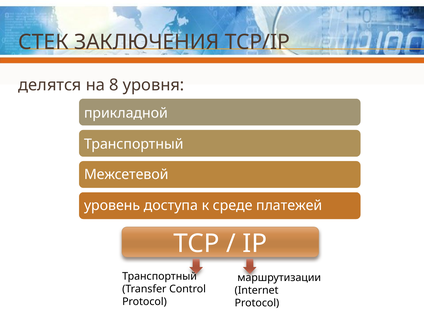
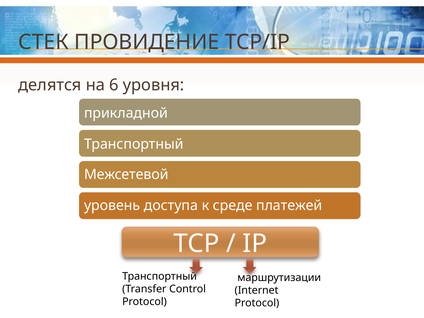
ЗАКЛЮЧЕНИЯ: ЗАКЛЮЧЕНИЯ -> ПРОВИДЕНИЕ (147, 42)
8: 8 -> 6 (114, 85)
